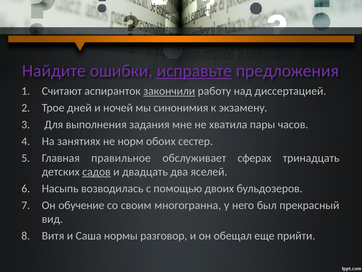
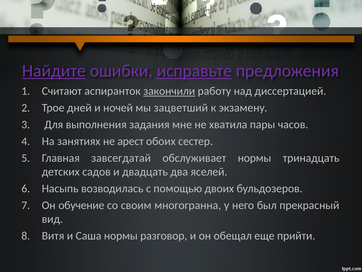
Найдите underline: none -> present (54, 71)
синонимия: синонимия -> зацветший (181, 108)
норм: норм -> арест (131, 141)
правильное: правильное -> завсегдатай (121, 158)
обслуживает сферах: сферах -> нормы (255, 158)
садов underline: present -> none (96, 172)
